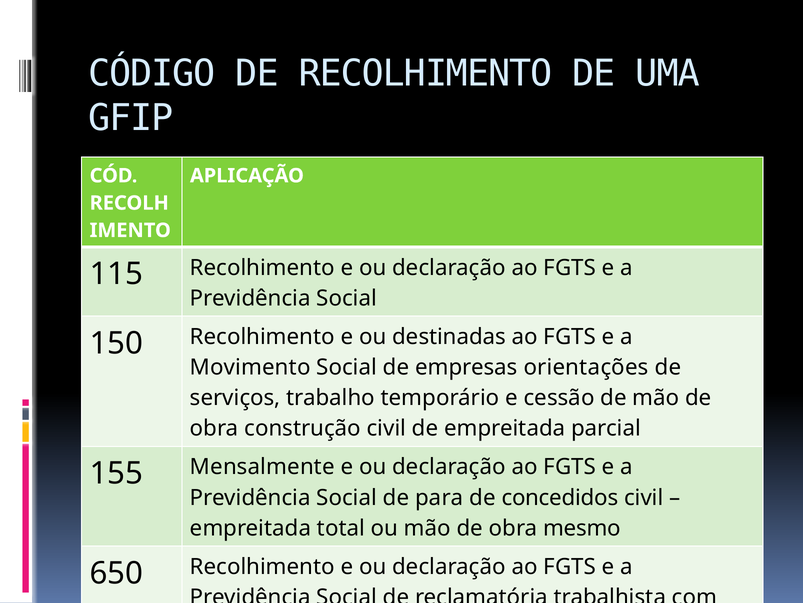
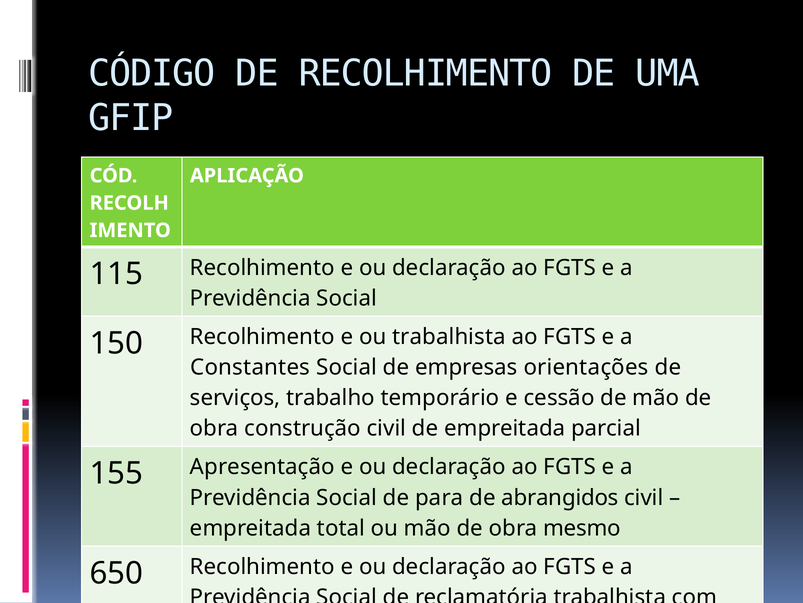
ou destinadas: destinadas -> trabalhista (449, 336)
Movimento: Movimento -> Constantes (250, 367)
Mensalmente: Mensalmente -> Apresentação (262, 466)
concedidos: concedidos -> abrangidos (560, 497)
